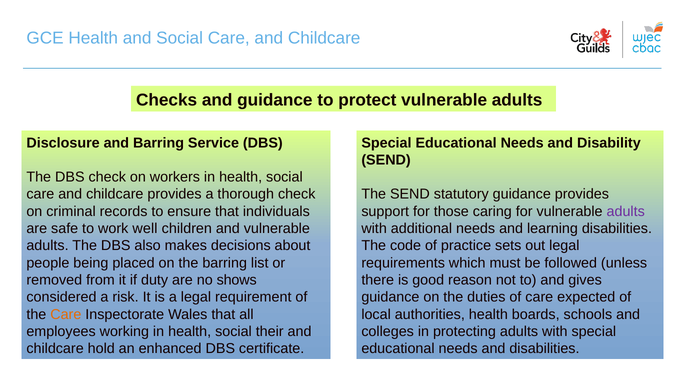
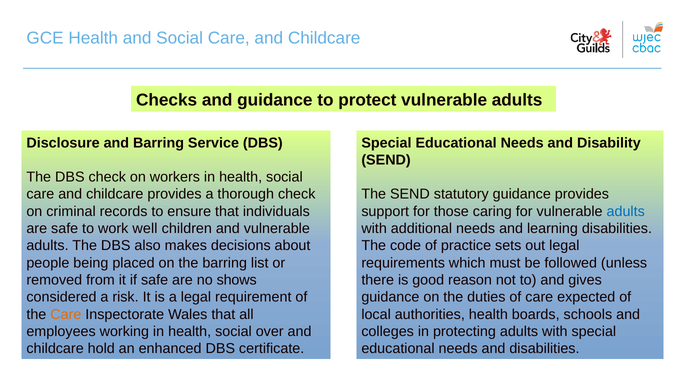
adults colour: purple -> blue (626, 212)
if duty: duty -> safe (155, 280)
their: their -> over (270, 332)
